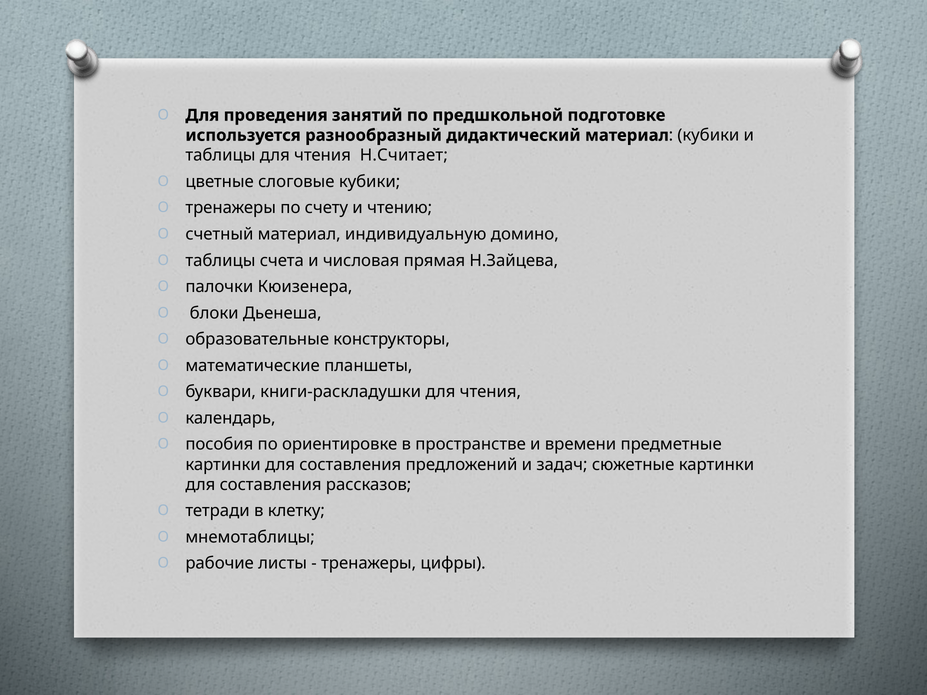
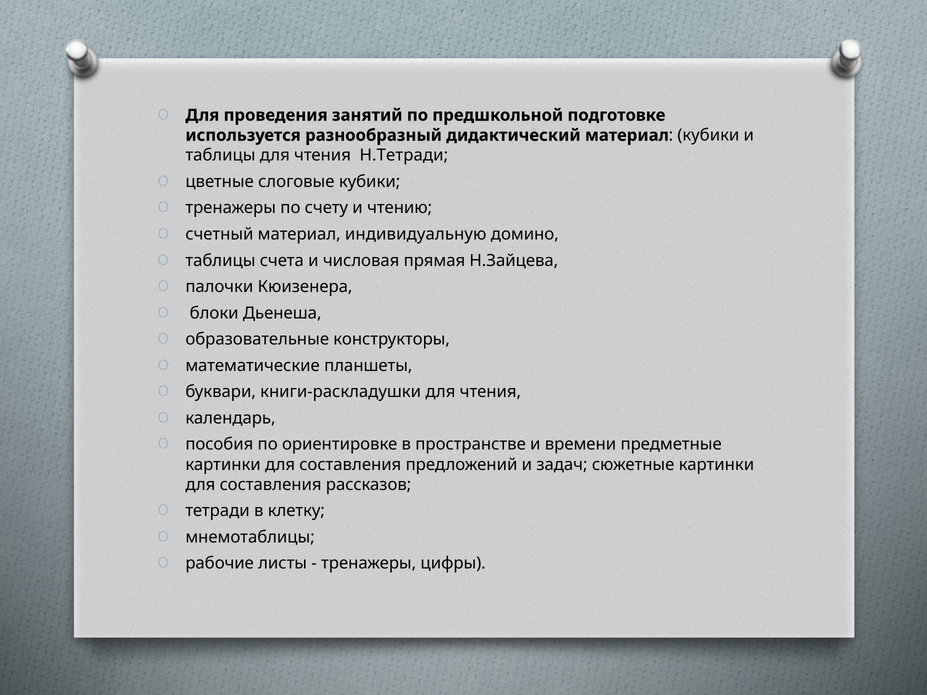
Н.Считает: Н.Считает -> Н.Тетради (404, 155)
